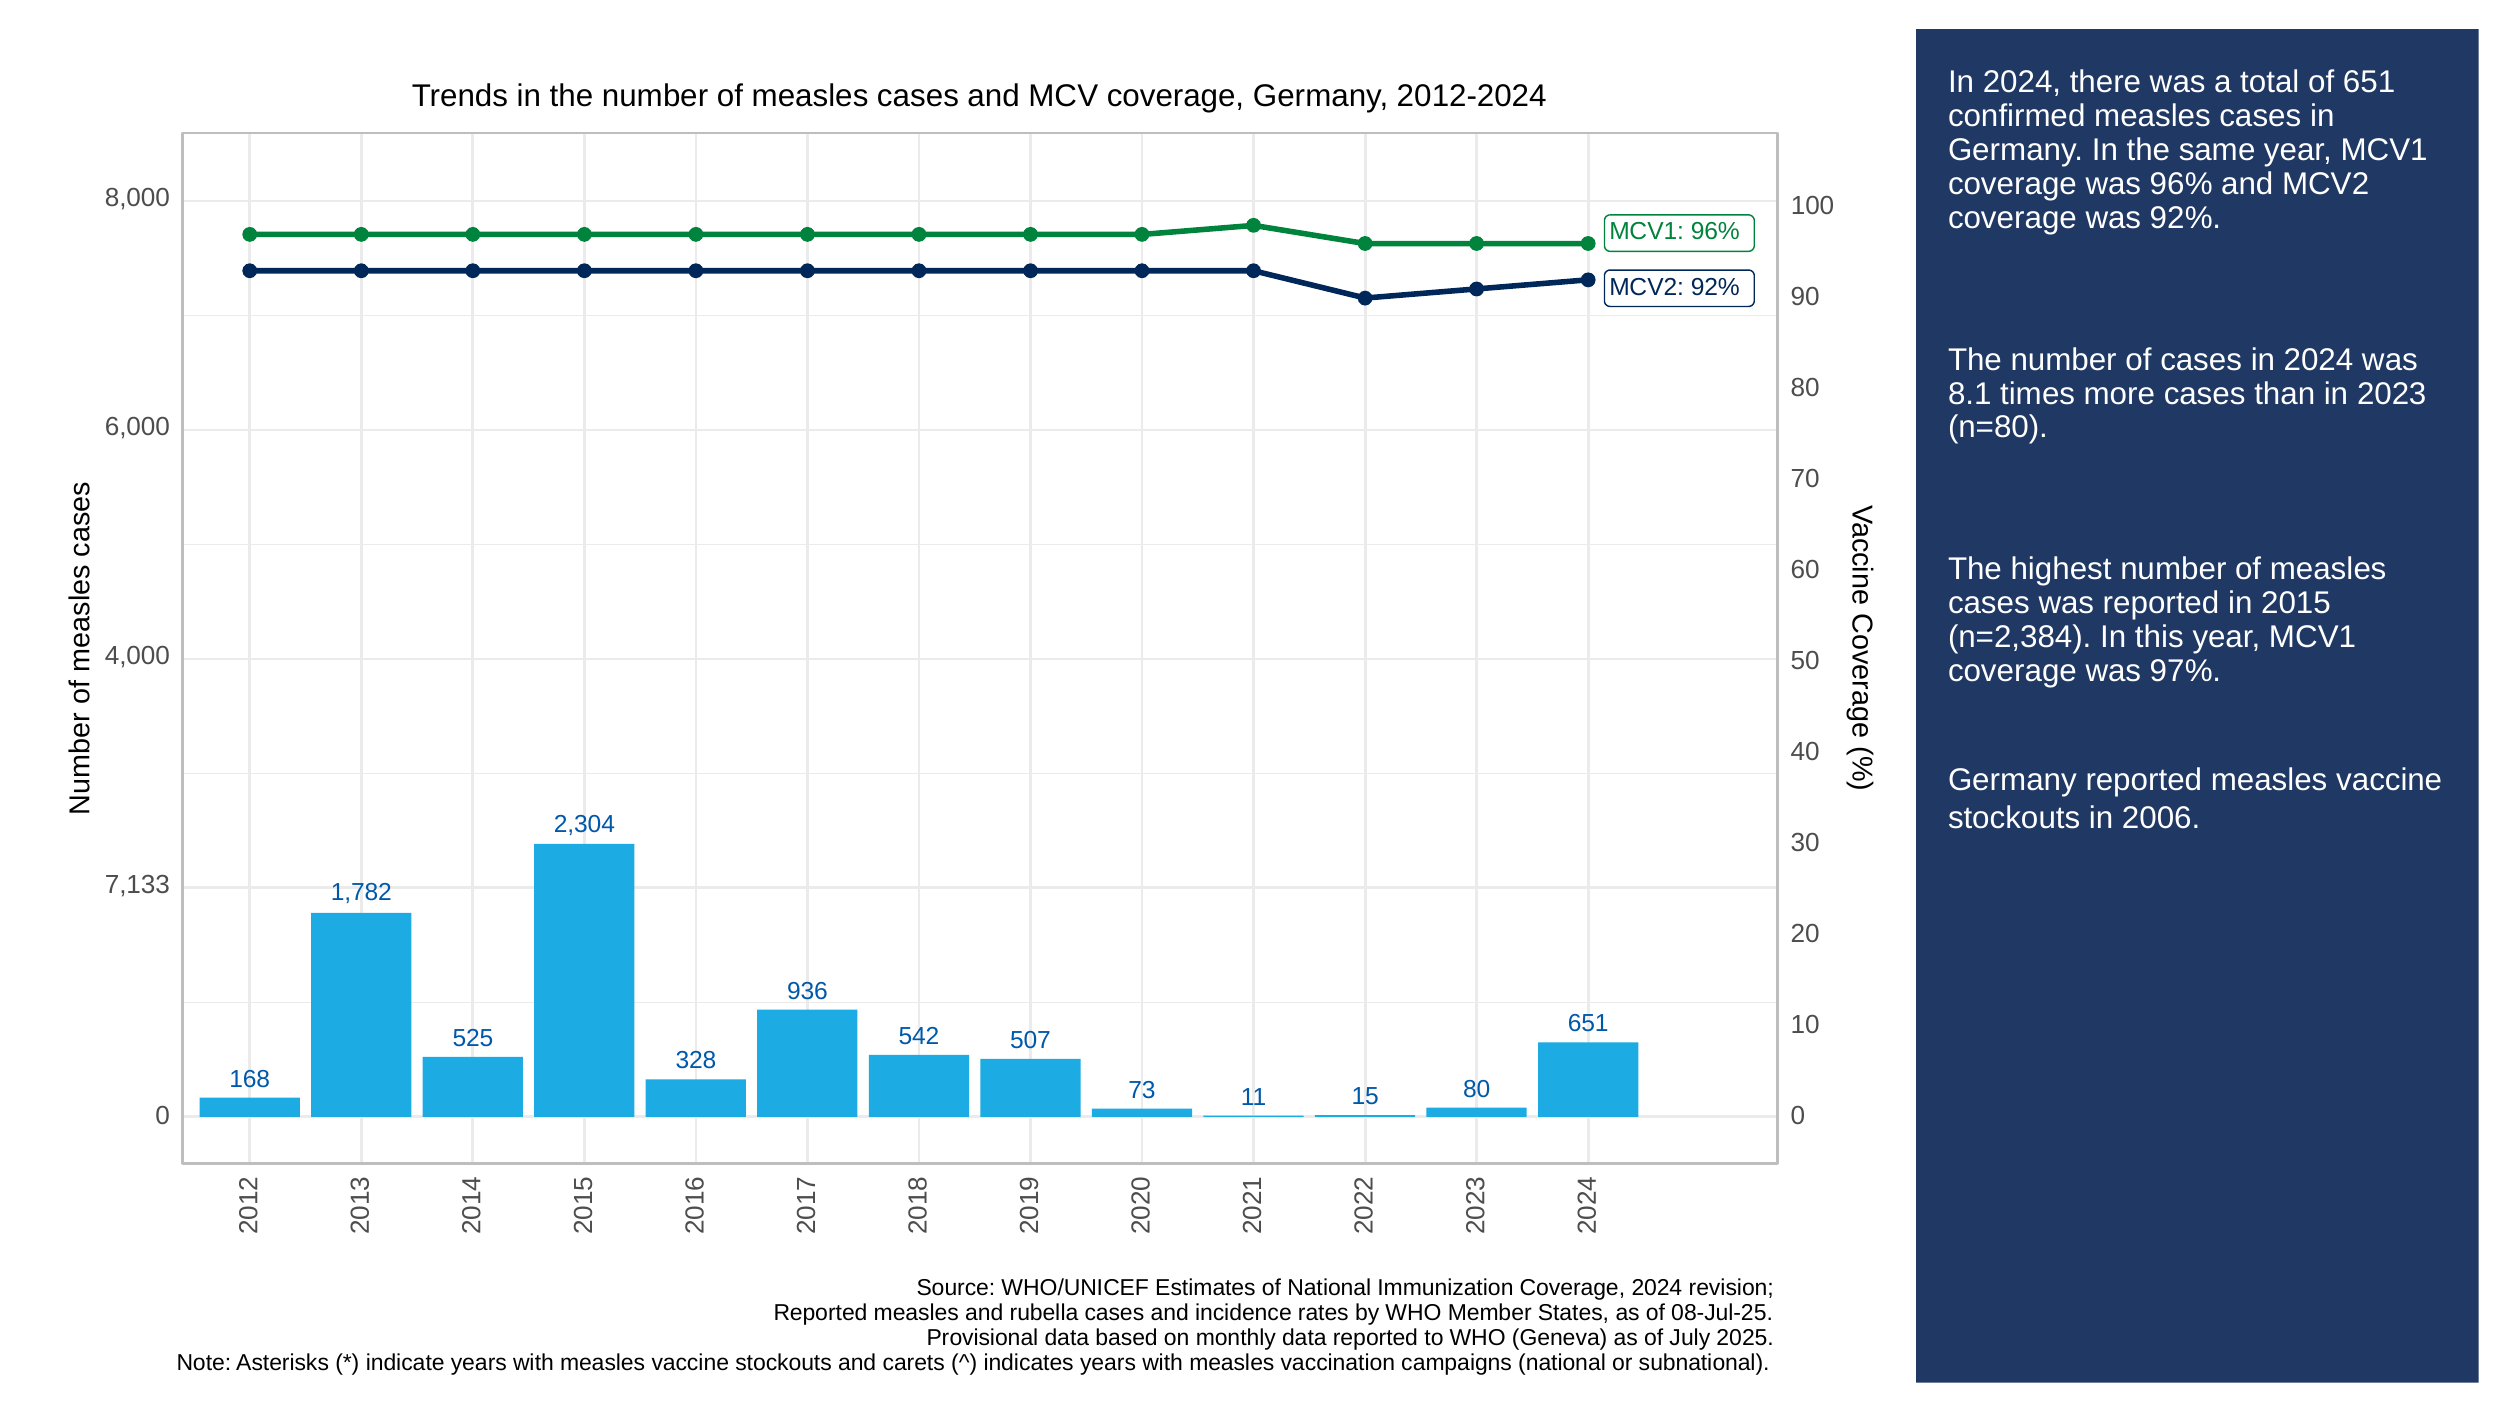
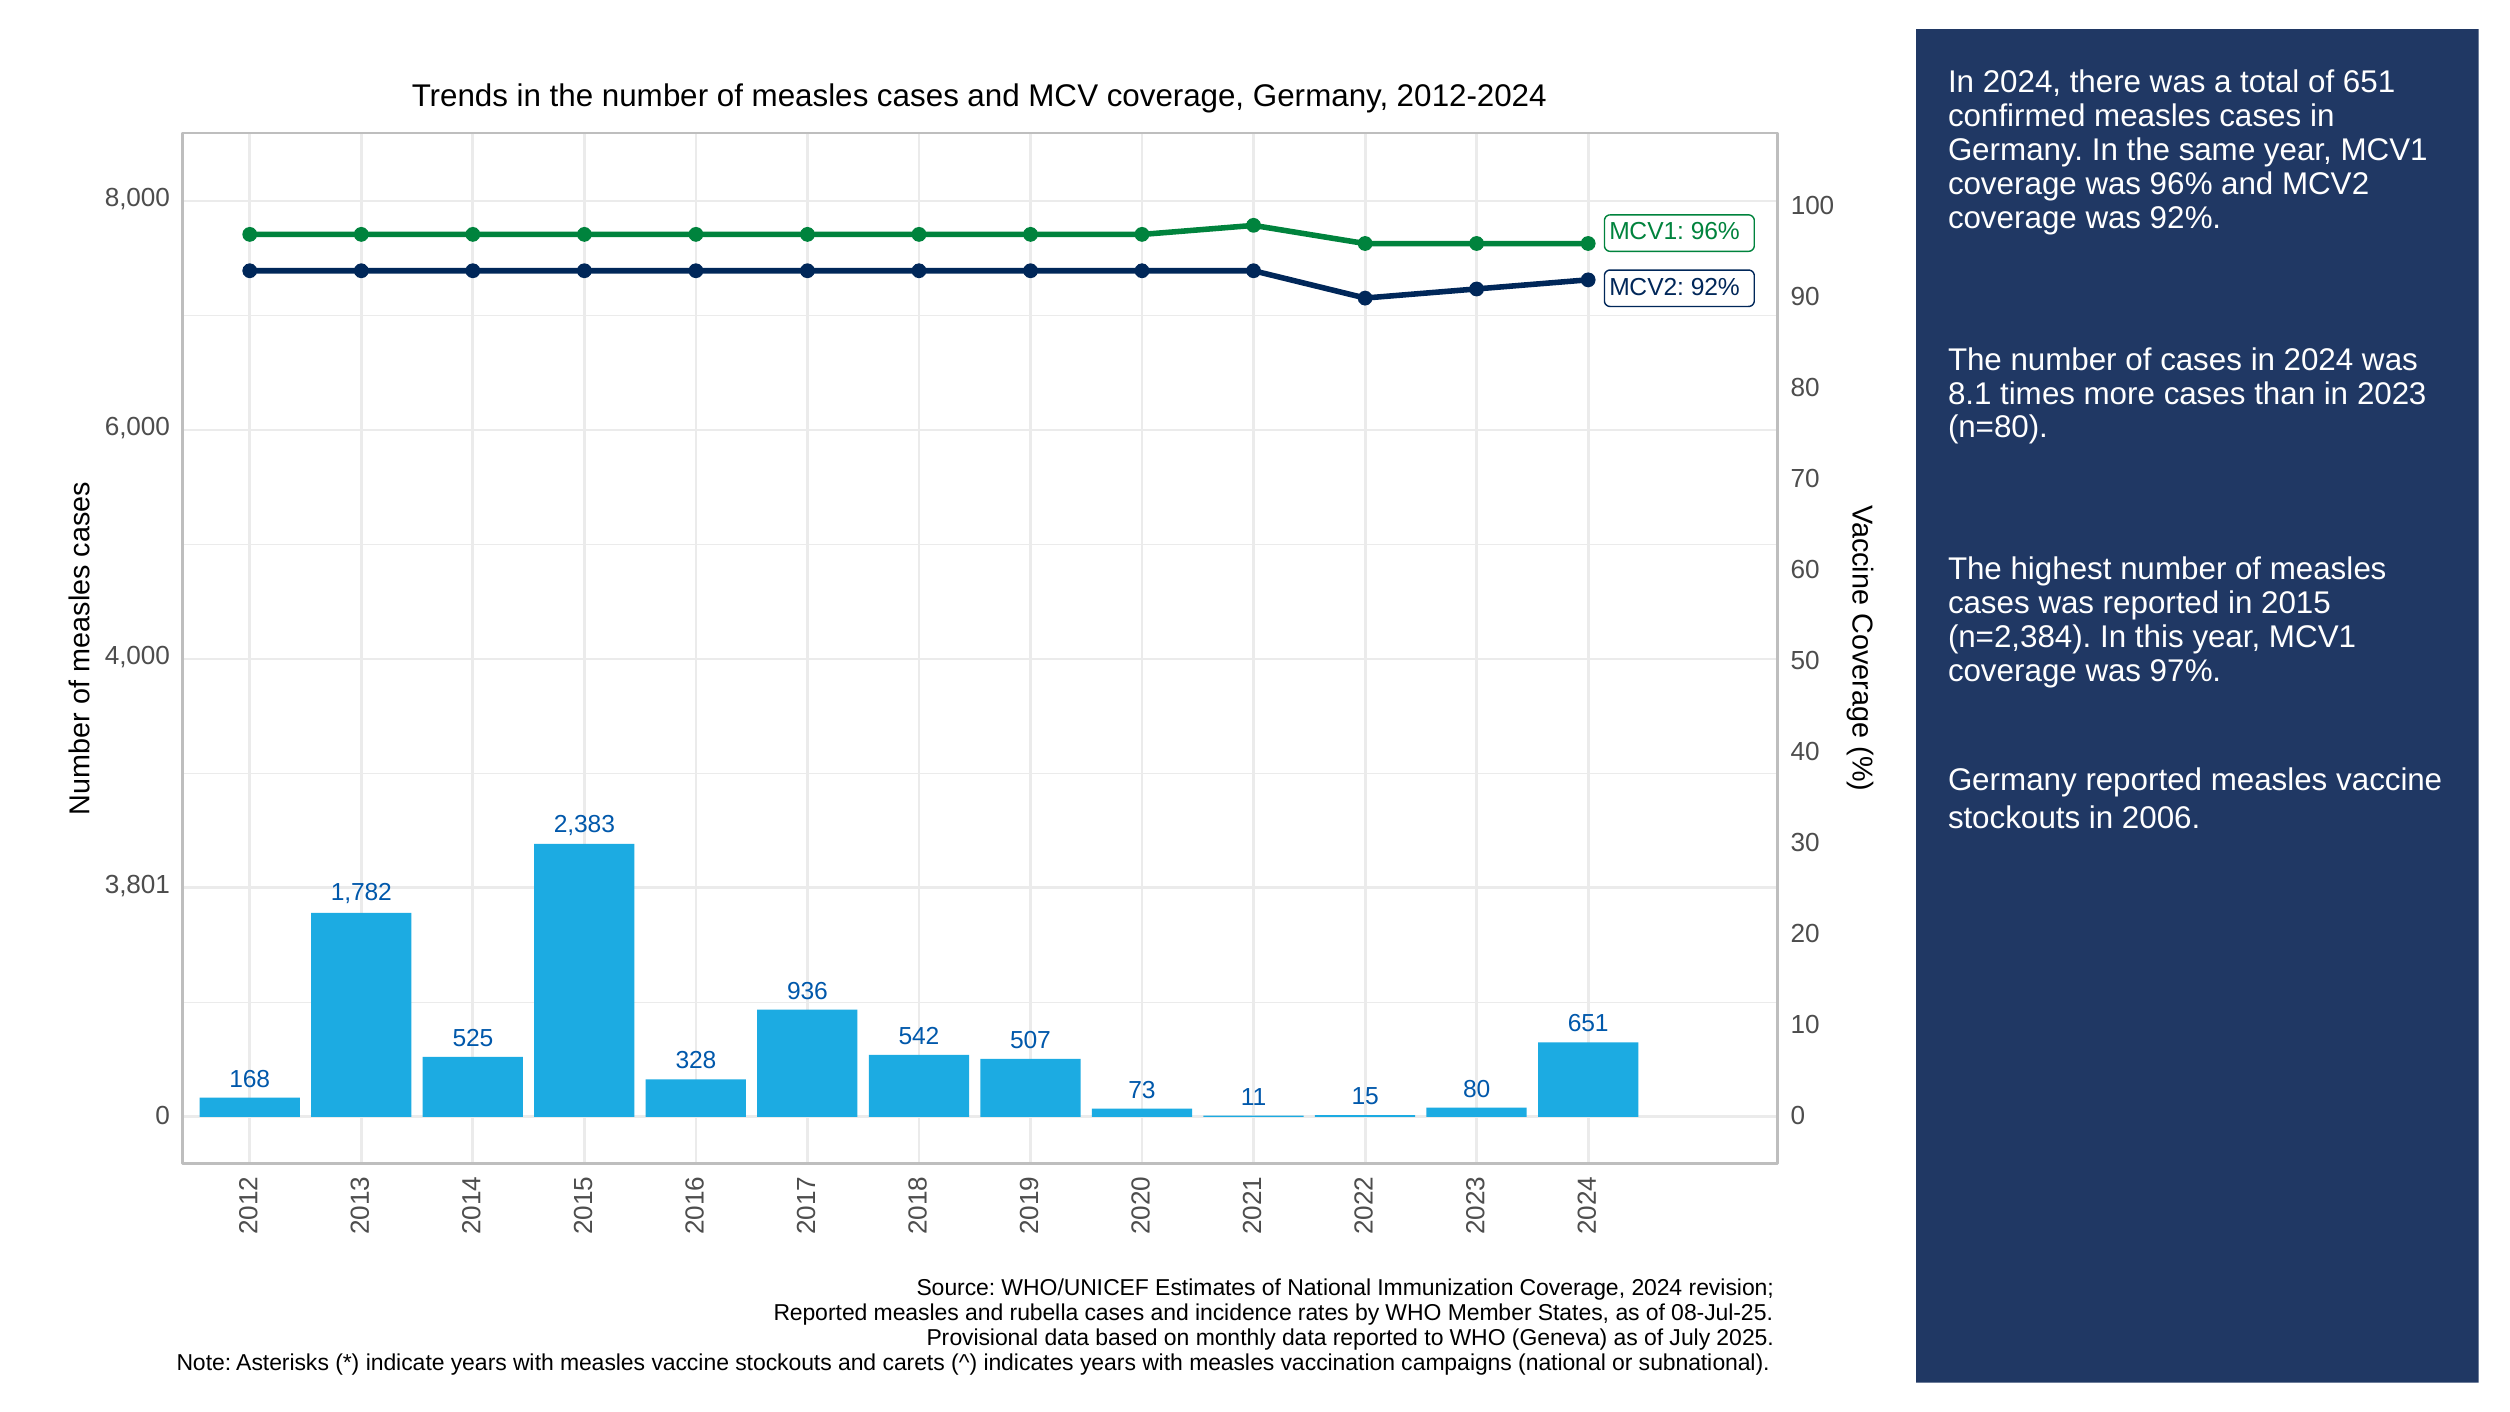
2,304: 2,304 -> 2,383 (584, 824)
7,133: 7,133 -> 3,801 (137, 885)
